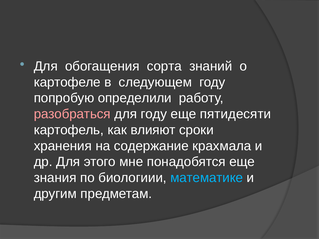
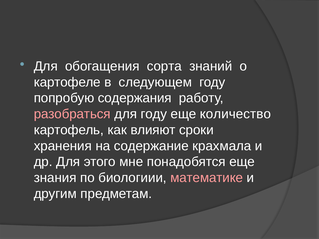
определили: определили -> содержания (135, 98)
пятидесяти: пятидесяти -> количество (235, 114)
математике colour: light blue -> pink (207, 178)
